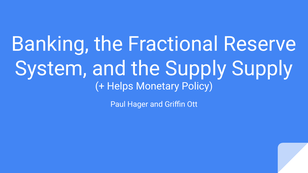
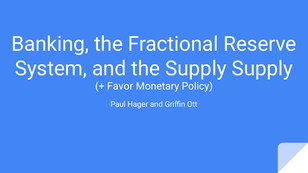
Helps: Helps -> Favor (120, 86)
